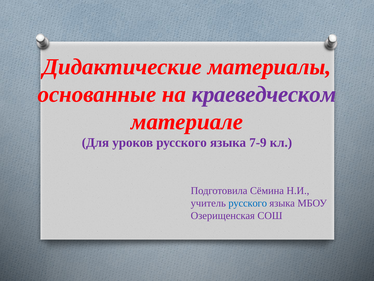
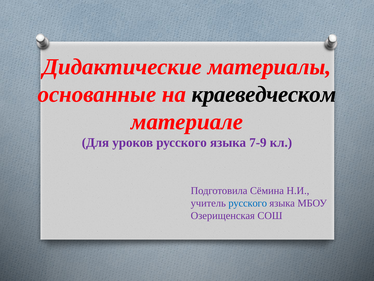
краеведческом colour: purple -> black (264, 94)
